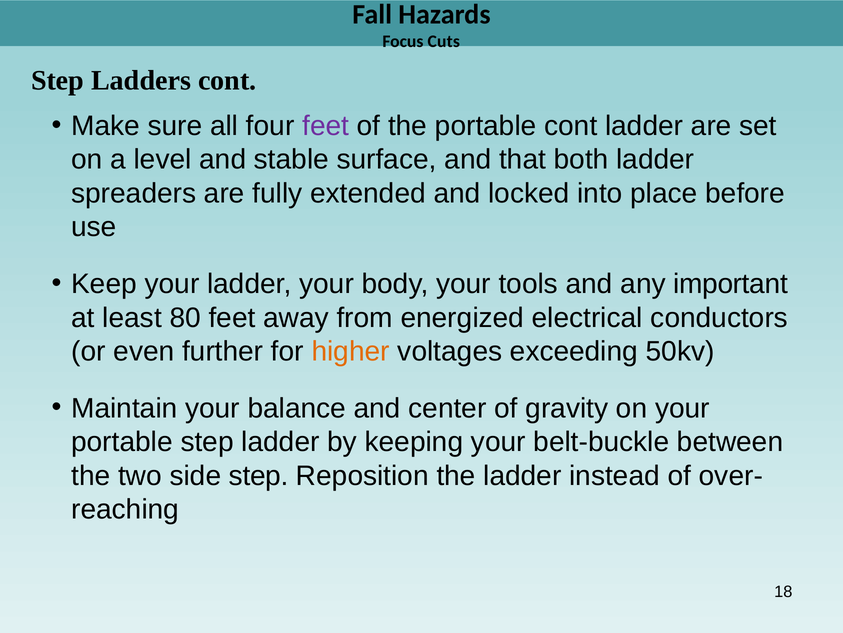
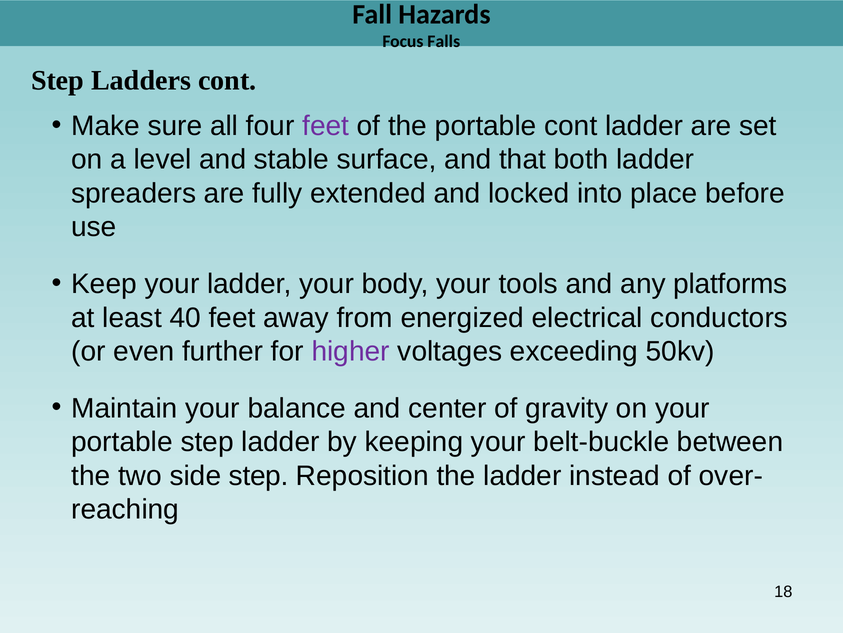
Cuts: Cuts -> Falls (444, 41)
important: important -> platforms (730, 284)
80: 80 -> 40 (185, 317)
higher colour: orange -> purple (351, 351)
